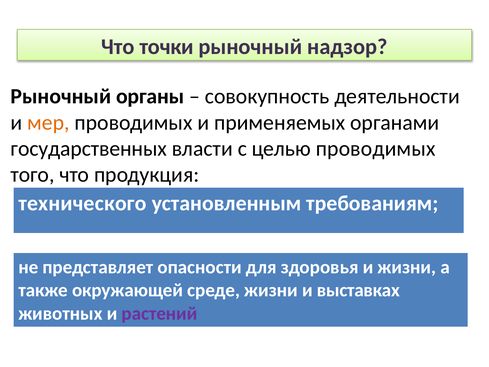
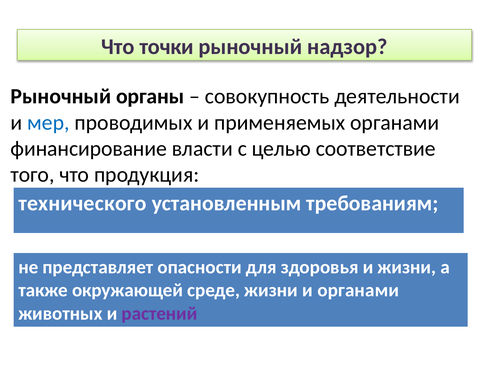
мер colour: orange -> blue (48, 122)
государственных: государственных -> финансирование (89, 149)
целью проводимых: проводимых -> соответствие (376, 149)
и выставках: выставках -> органами (358, 290)
